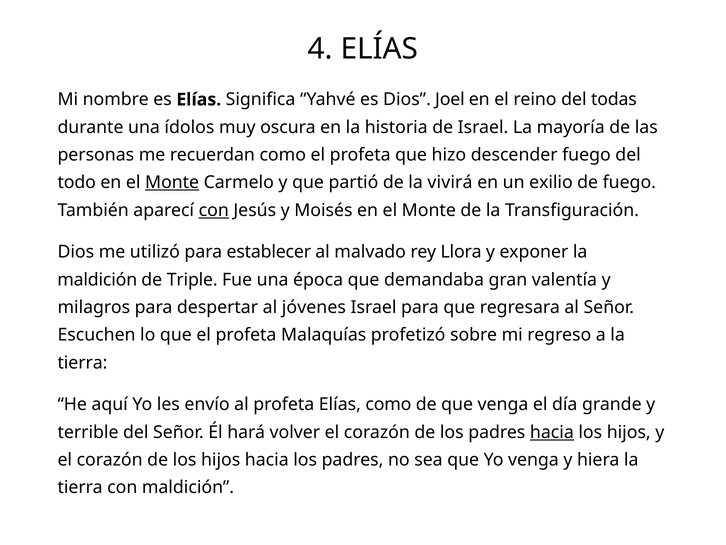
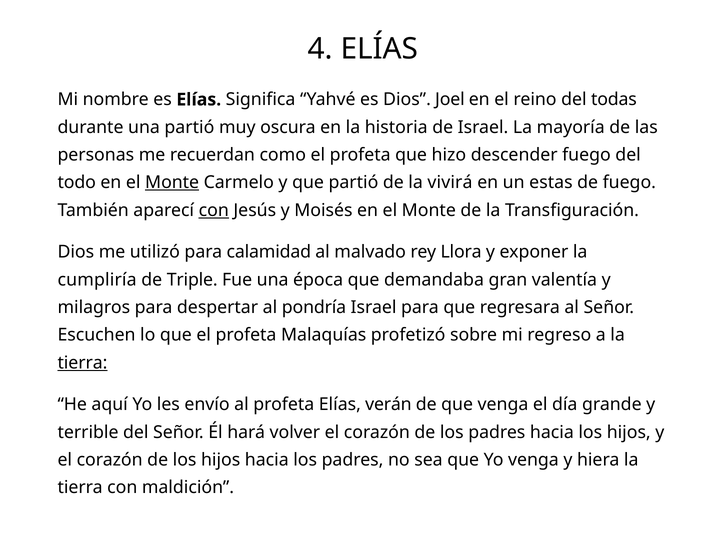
una ídolos: ídolos -> partió (189, 127)
exilio: exilio -> estas (551, 182)
establecer: establecer -> calamidad (269, 252)
maldición: maldición -> cumpliría (97, 279)
jóvenes: jóvenes -> pondría (314, 307)
tierra underline: none -> present (82, 362)
Elías como: como -> verán (388, 404)
hacia underline: present -> none (552, 432)
